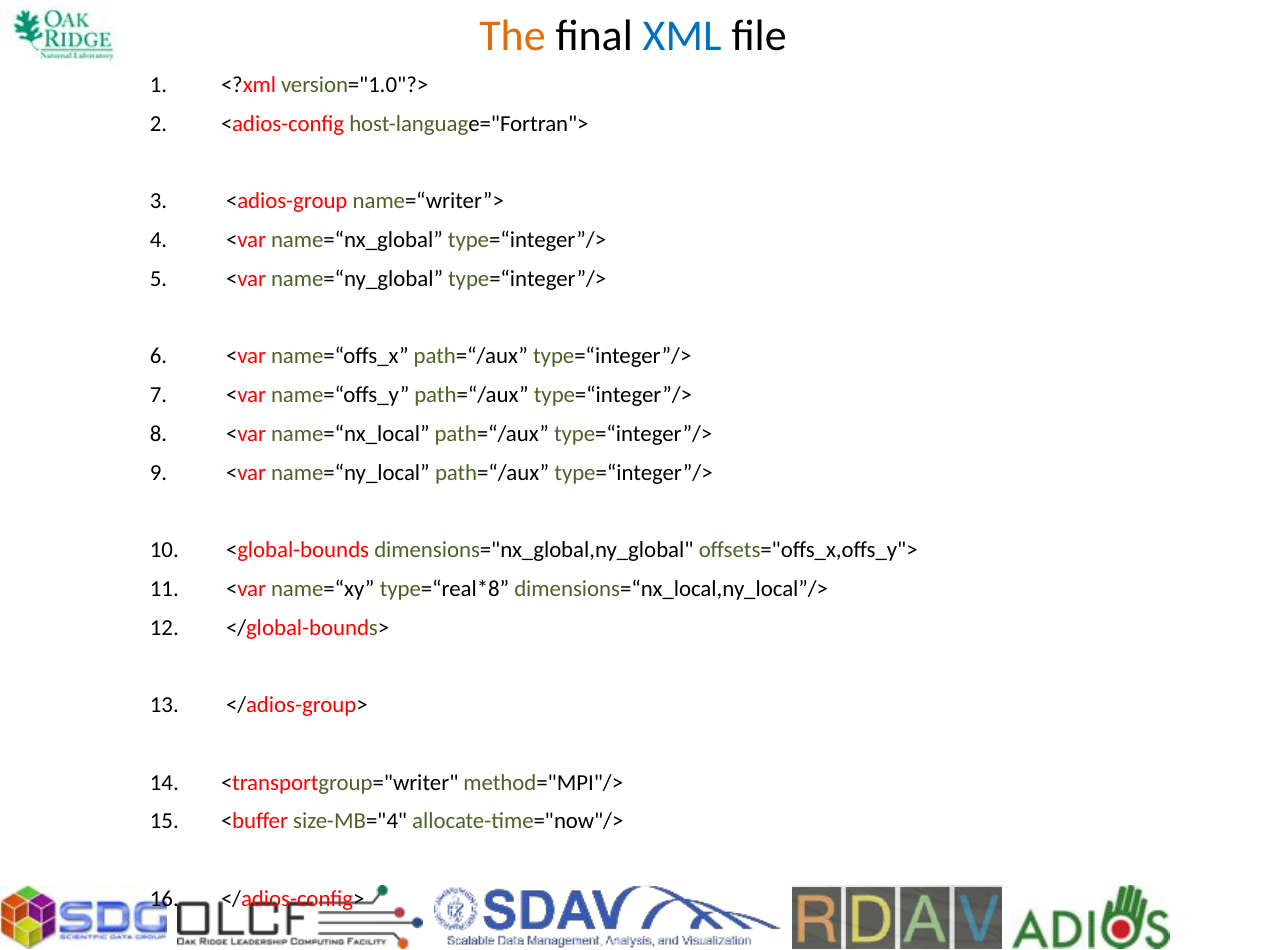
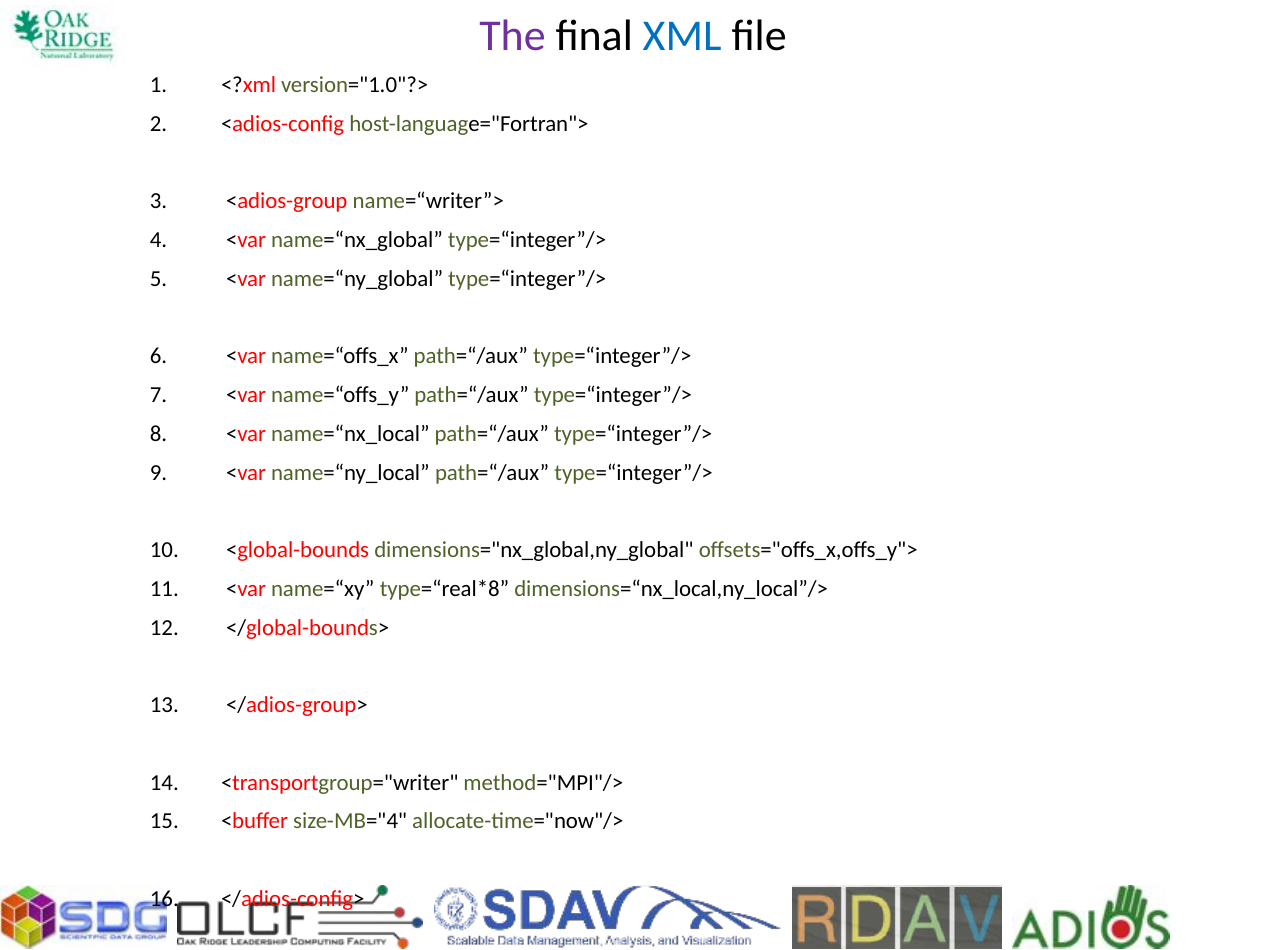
The colour: orange -> purple (512, 36)
